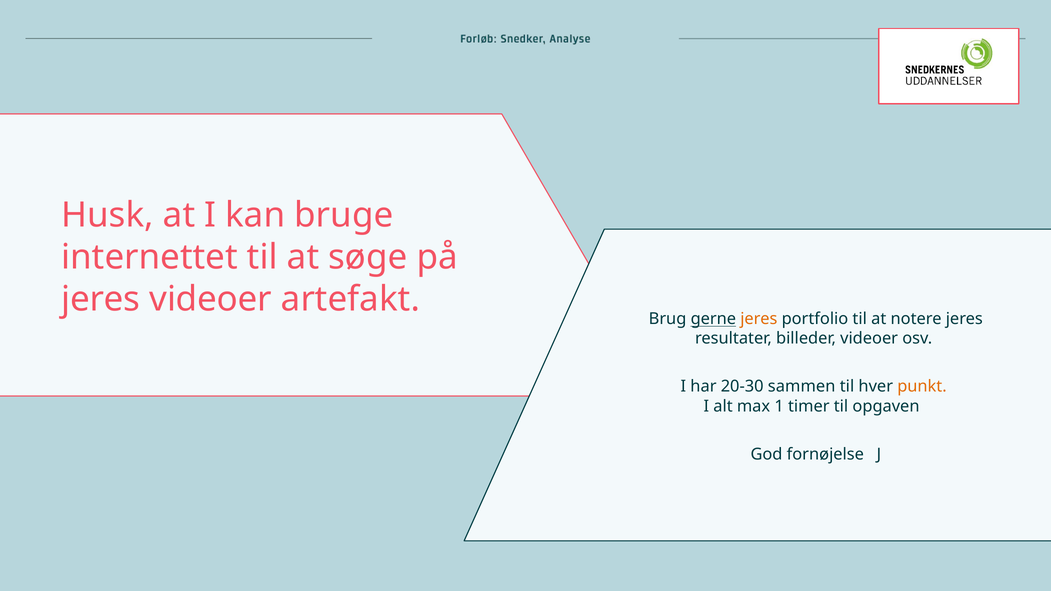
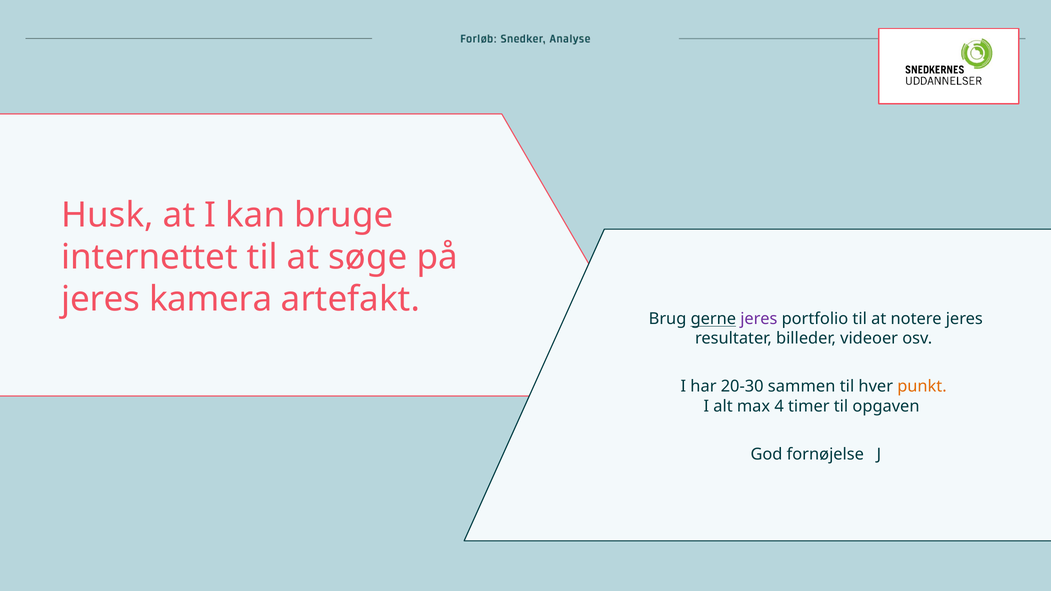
jeres videoer: videoer -> kamera (211, 300)
jeres colour: orange -> purple (759, 319)
1: 1 -> 4 (779, 406)
